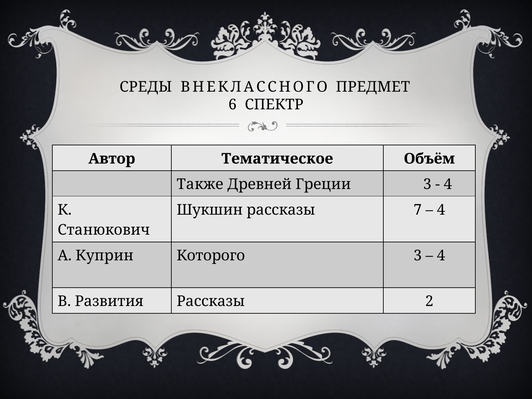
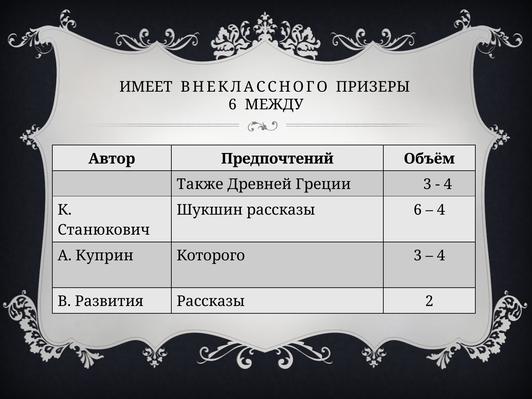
СРЕДЫ: СРЕДЫ -> ИМЕЕТ (146, 87)
ПРЕДМЕТ: ПРЕДМЕТ -> ПРИЗЕРЫ (373, 87)
СПЕКТР: СПЕКТР -> МЕЖДУ (274, 105)
Тематическое: Тематическое -> Предпочтений (277, 159)
рассказы 7: 7 -> 6 (418, 210)
